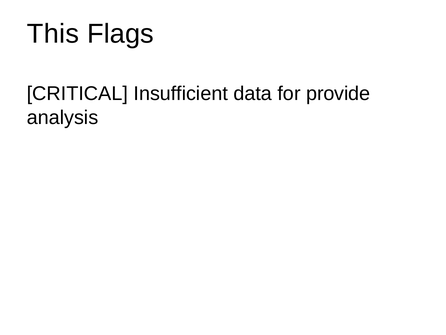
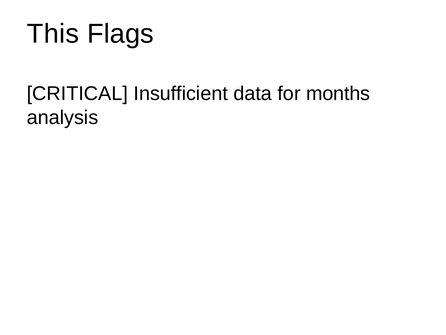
provide: provide -> months (338, 94)
